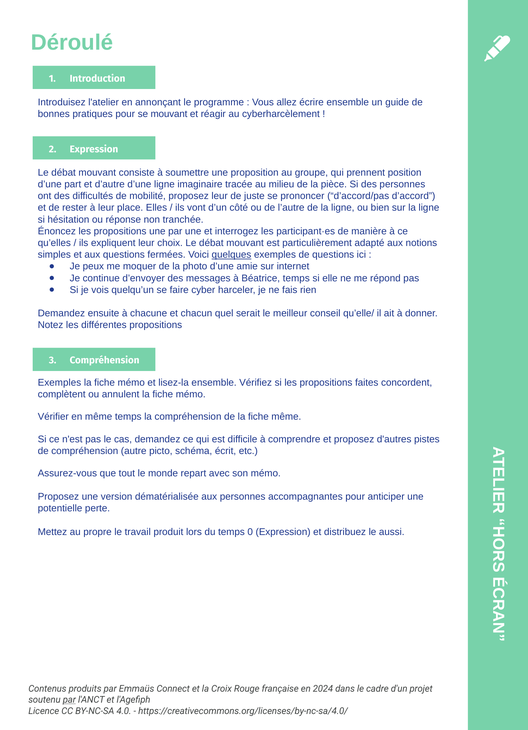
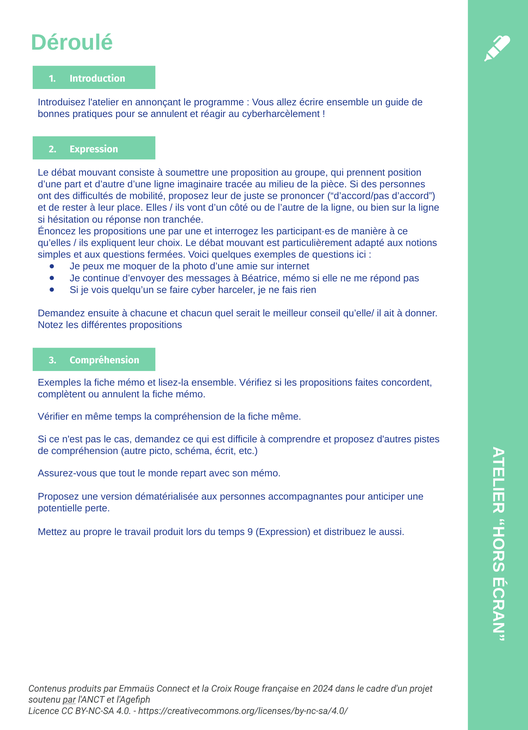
se mouvant: mouvant -> annulent (169, 114)
quelques underline: present -> none (231, 254)
Béatrice temps: temps -> mémo (296, 278)
0: 0 -> 9 (250, 531)
